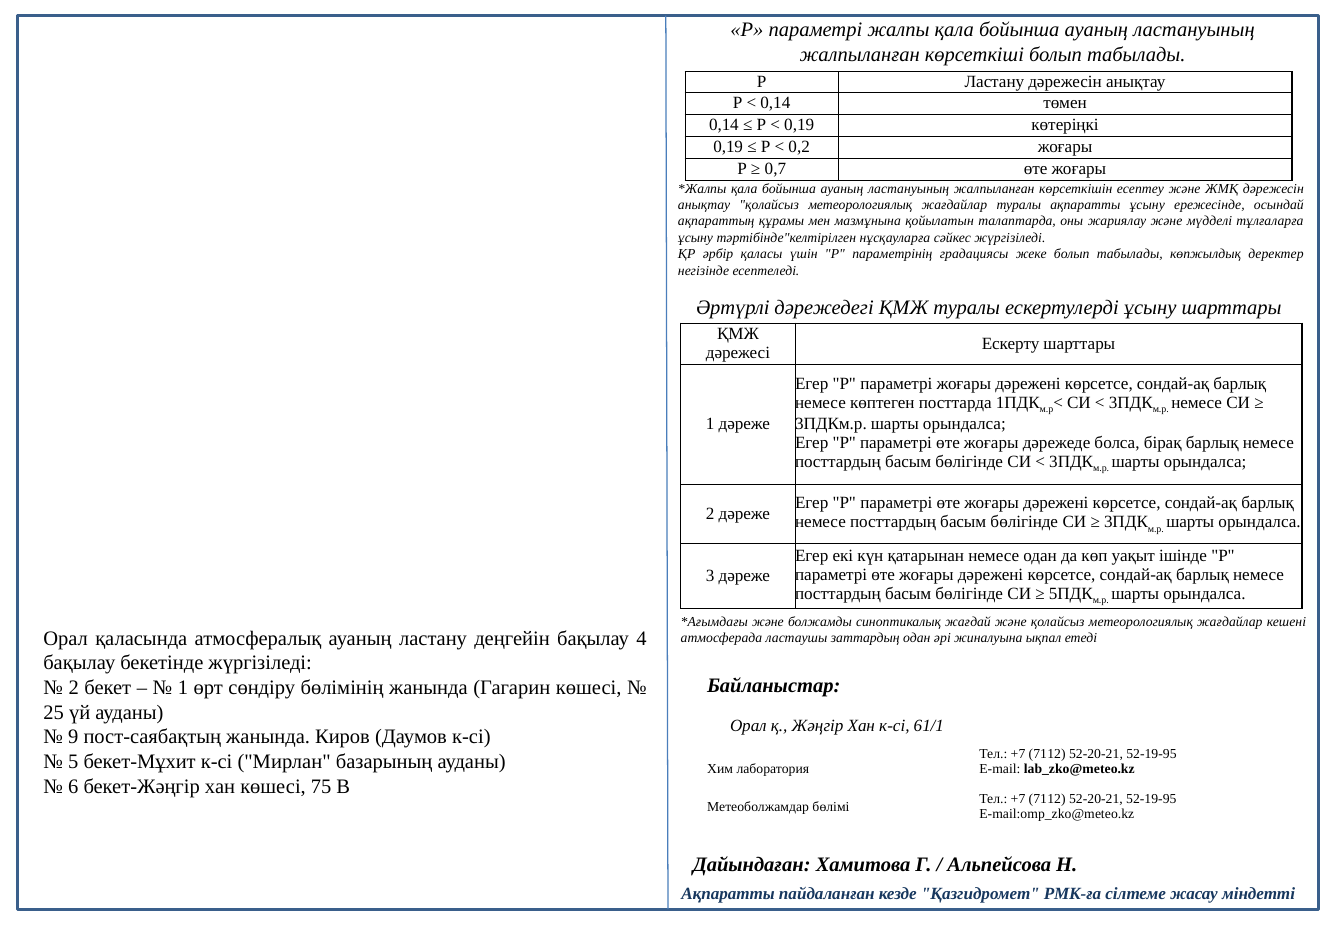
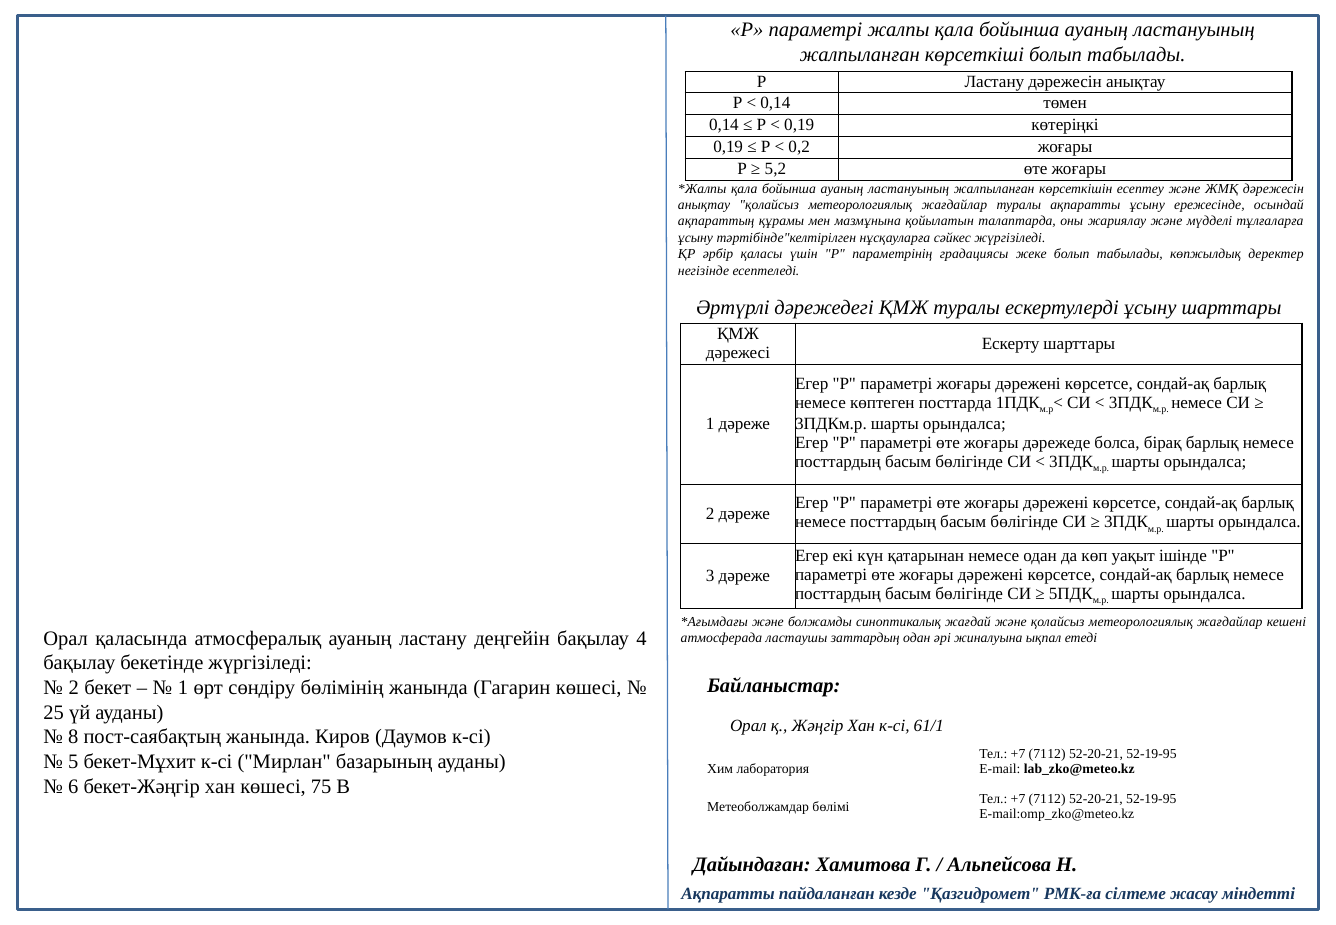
0,7: 0,7 -> 5,2 (775, 169)
9: 9 -> 8 (73, 737)
